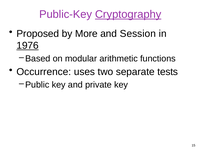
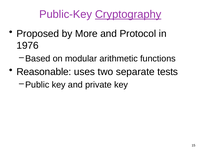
Session: Session -> Protocol (138, 34)
1976 underline: present -> none (28, 46)
Occurrence: Occurrence -> Reasonable (44, 72)
